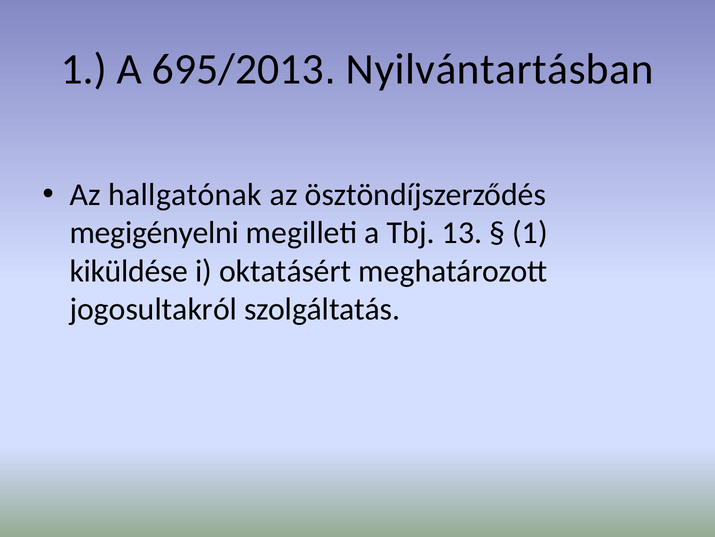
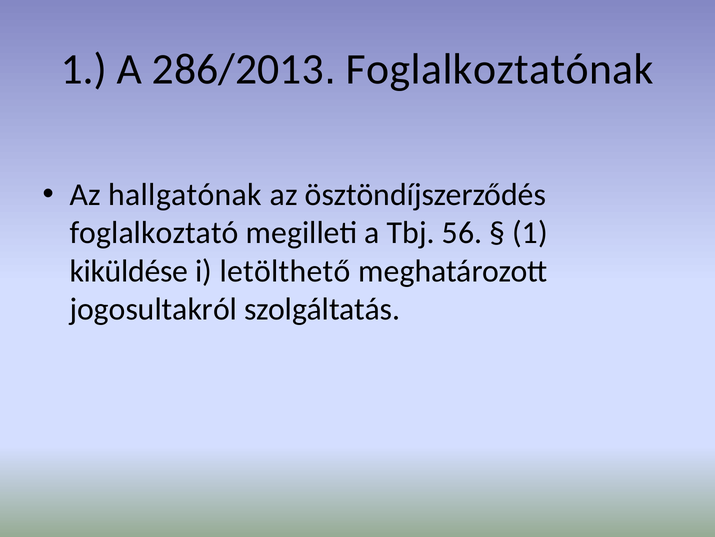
695/2013: 695/2013 -> 286/2013 (238, 69)
Nyilvántartásban: Nyilvántartásban -> Foglalkoztatónak (500, 69)
megigényelni: megigényelni -> foglalkoztató (154, 233)
13: 13 -> 56 (462, 233)
oktatásért: oktatásért -> letölthető (285, 271)
